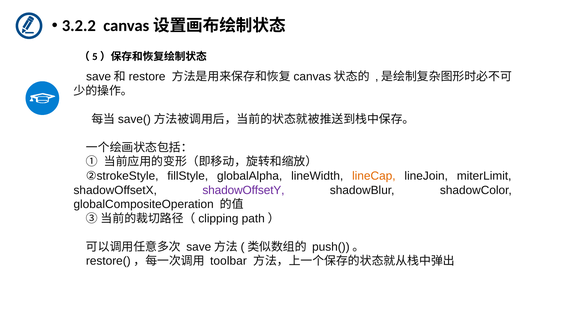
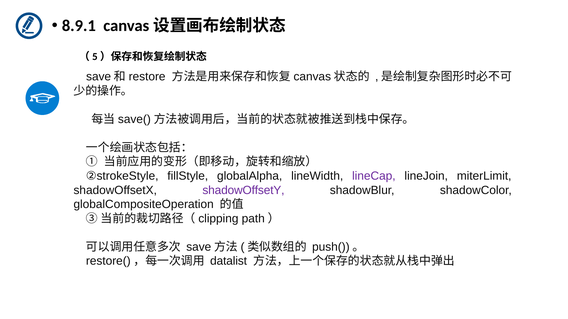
3.2.2: 3.2.2 -> 8.9.1 (79, 26)
lineCap colour: orange -> purple (374, 176)
toolbar: toolbar -> datalist (229, 261)
